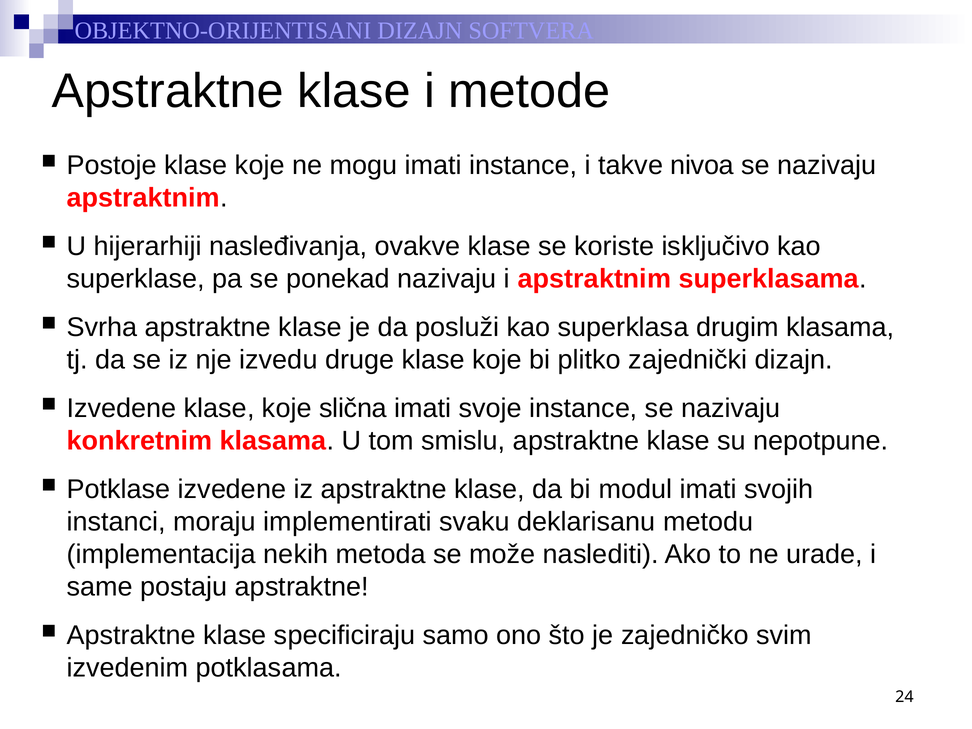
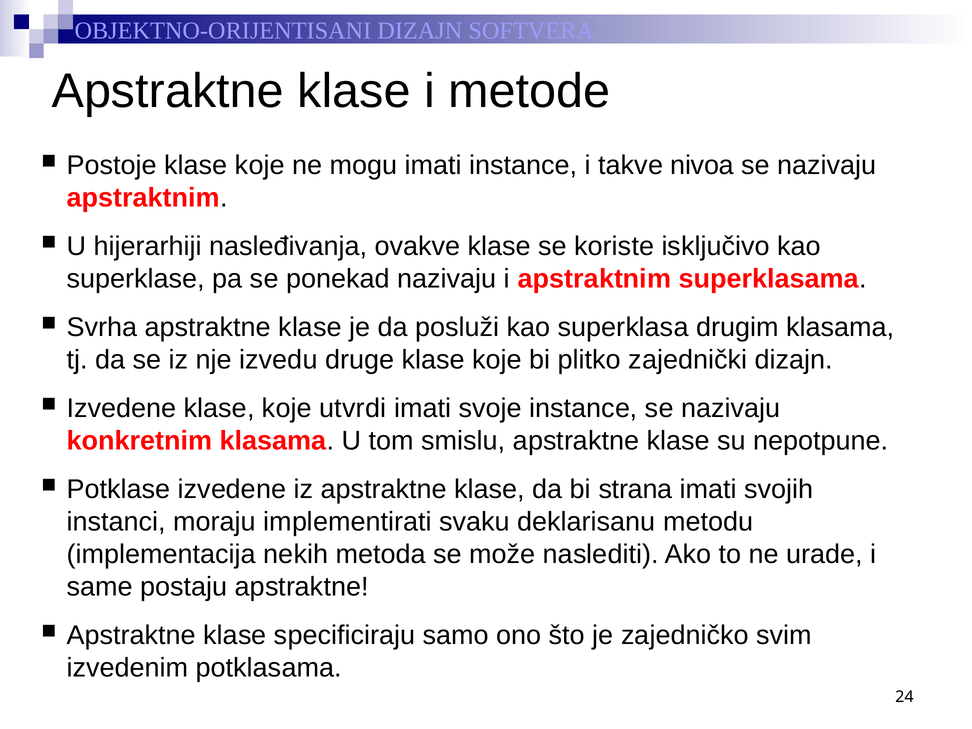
slična: slična -> utvrdi (353, 408)
modul: modul -> strana (635, 489)
